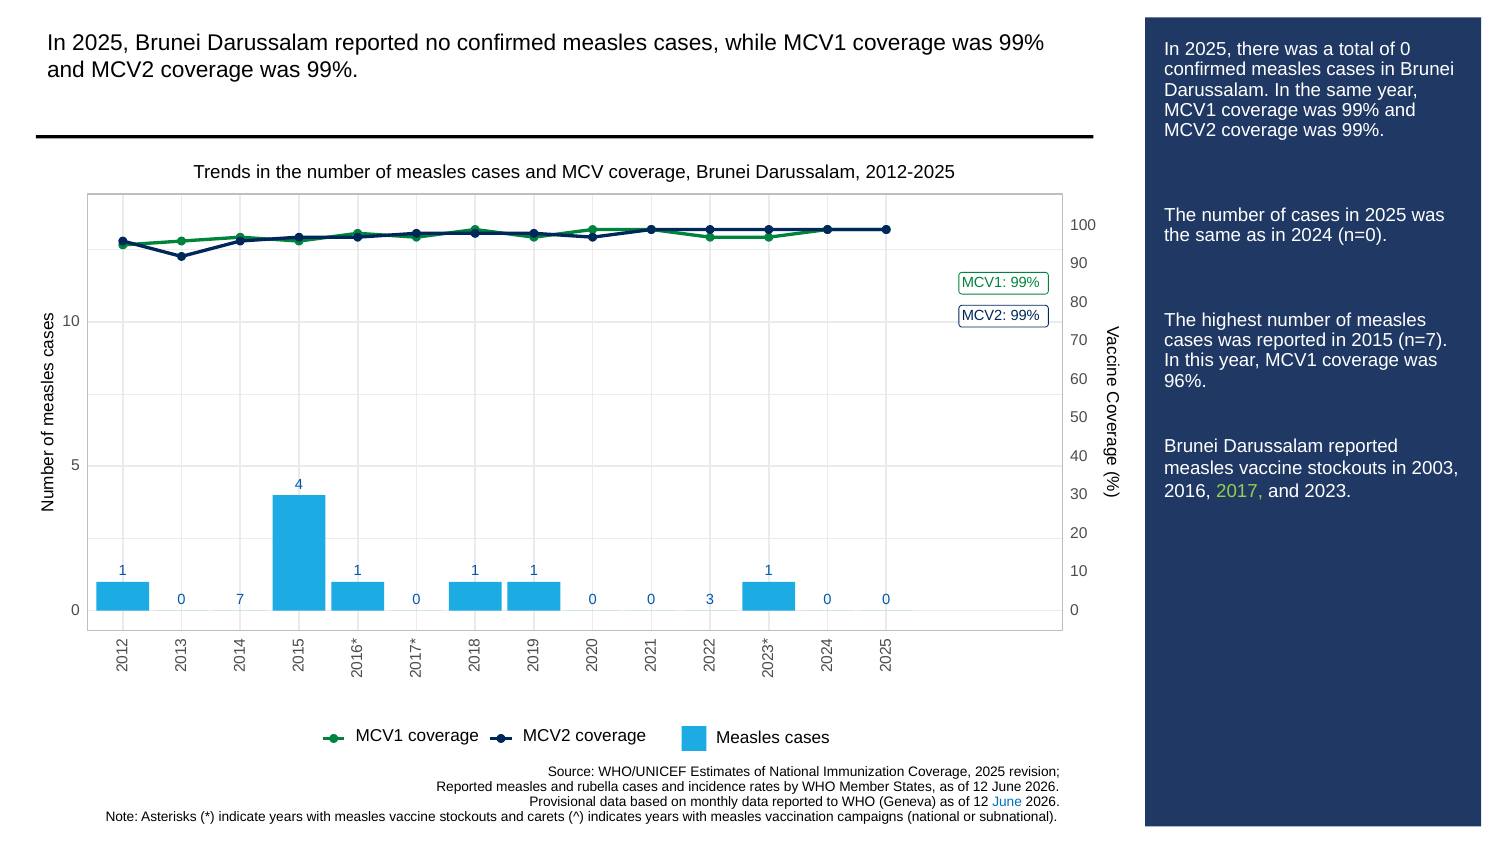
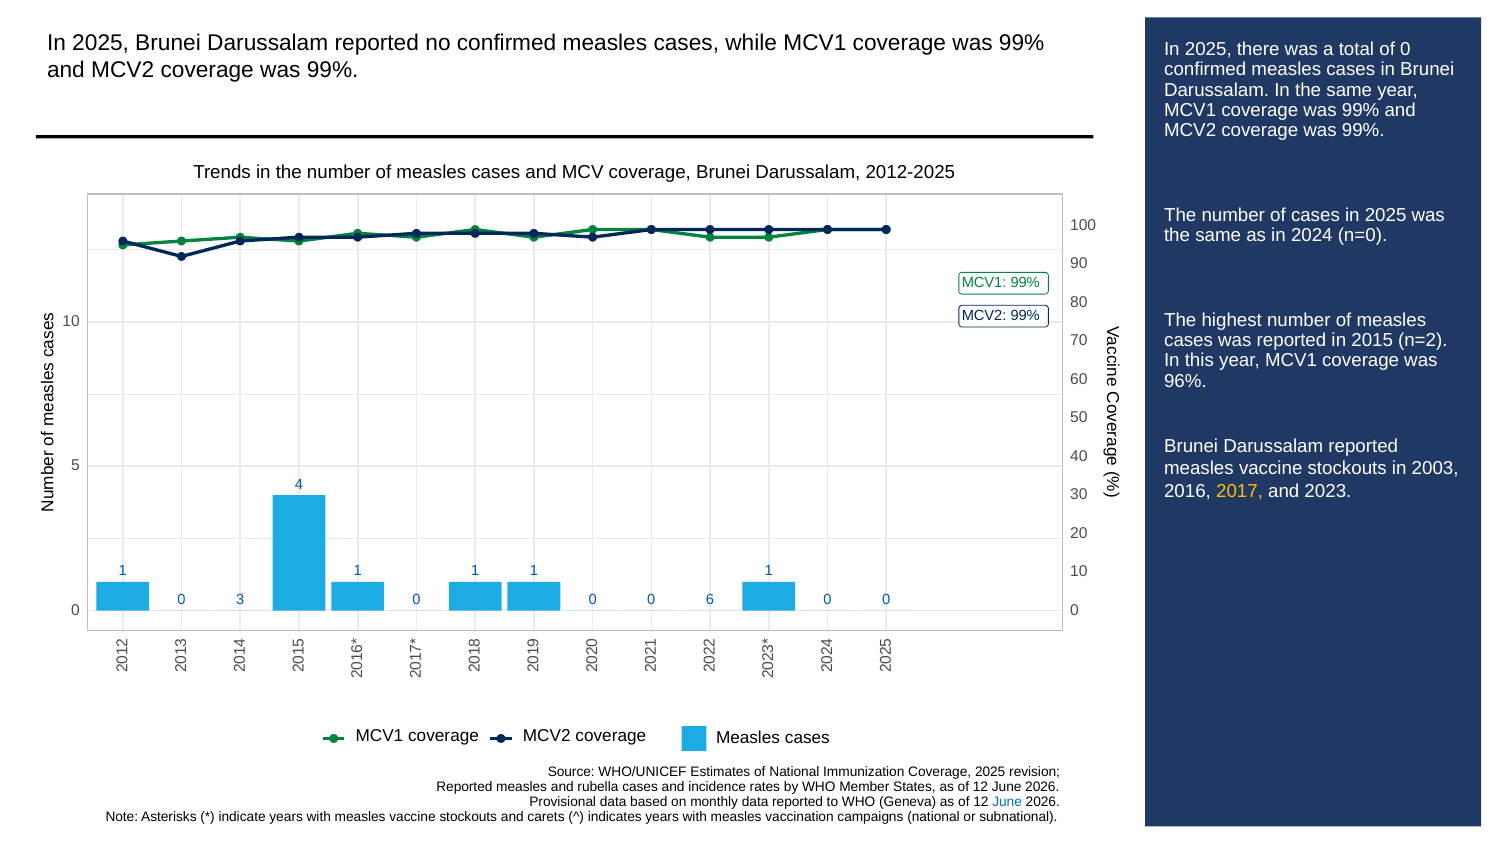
n=7: n=7 -> n=2 (1423, 340)
2017 colour: light green -> yellow (1240, 491)
0 7: 7 -> 3 (240, 599)
0 3: 3 -> 6 (710, 599)
